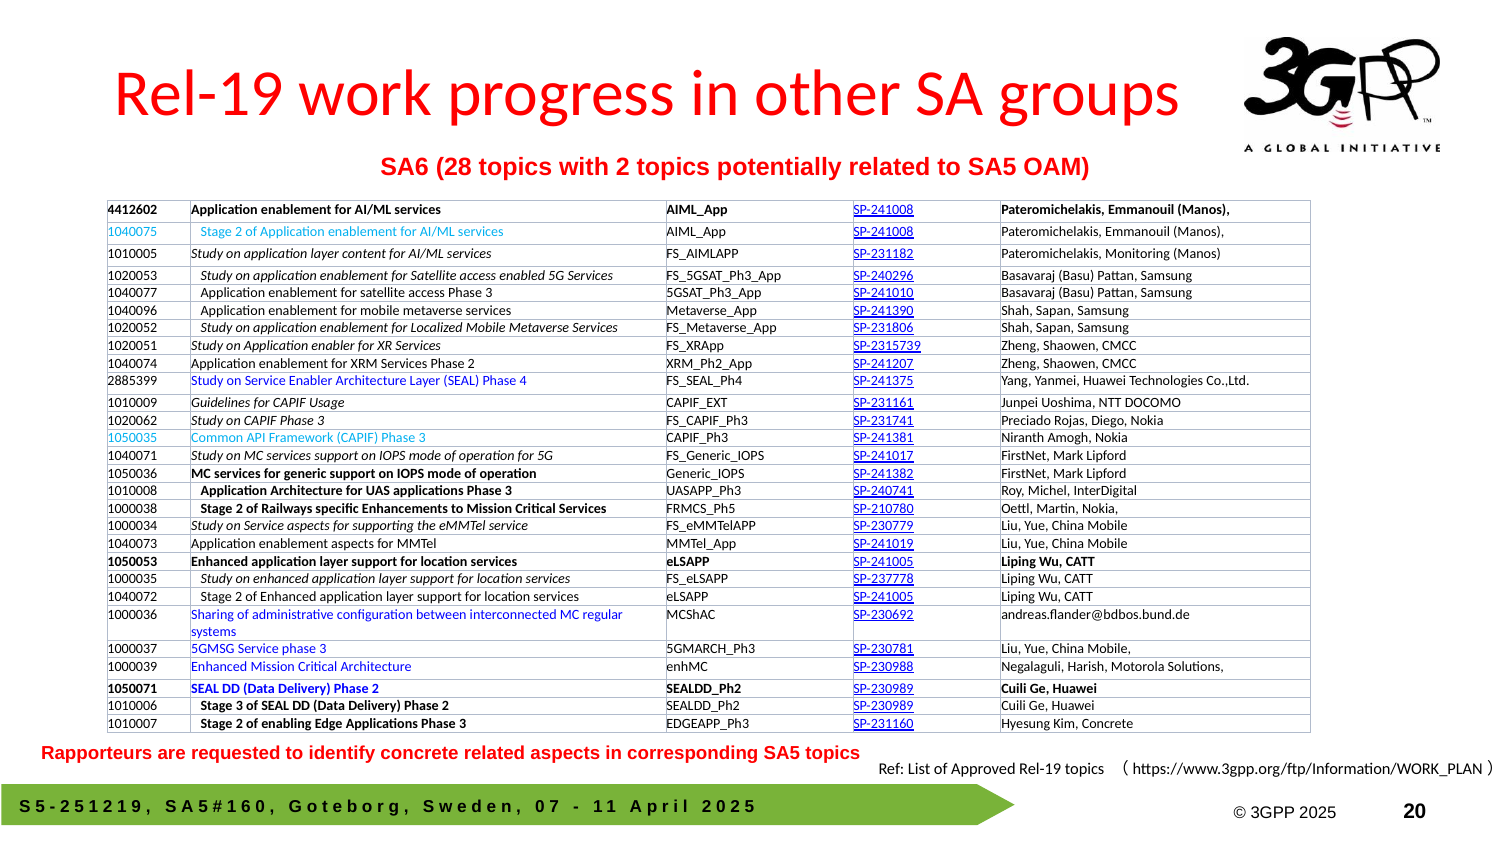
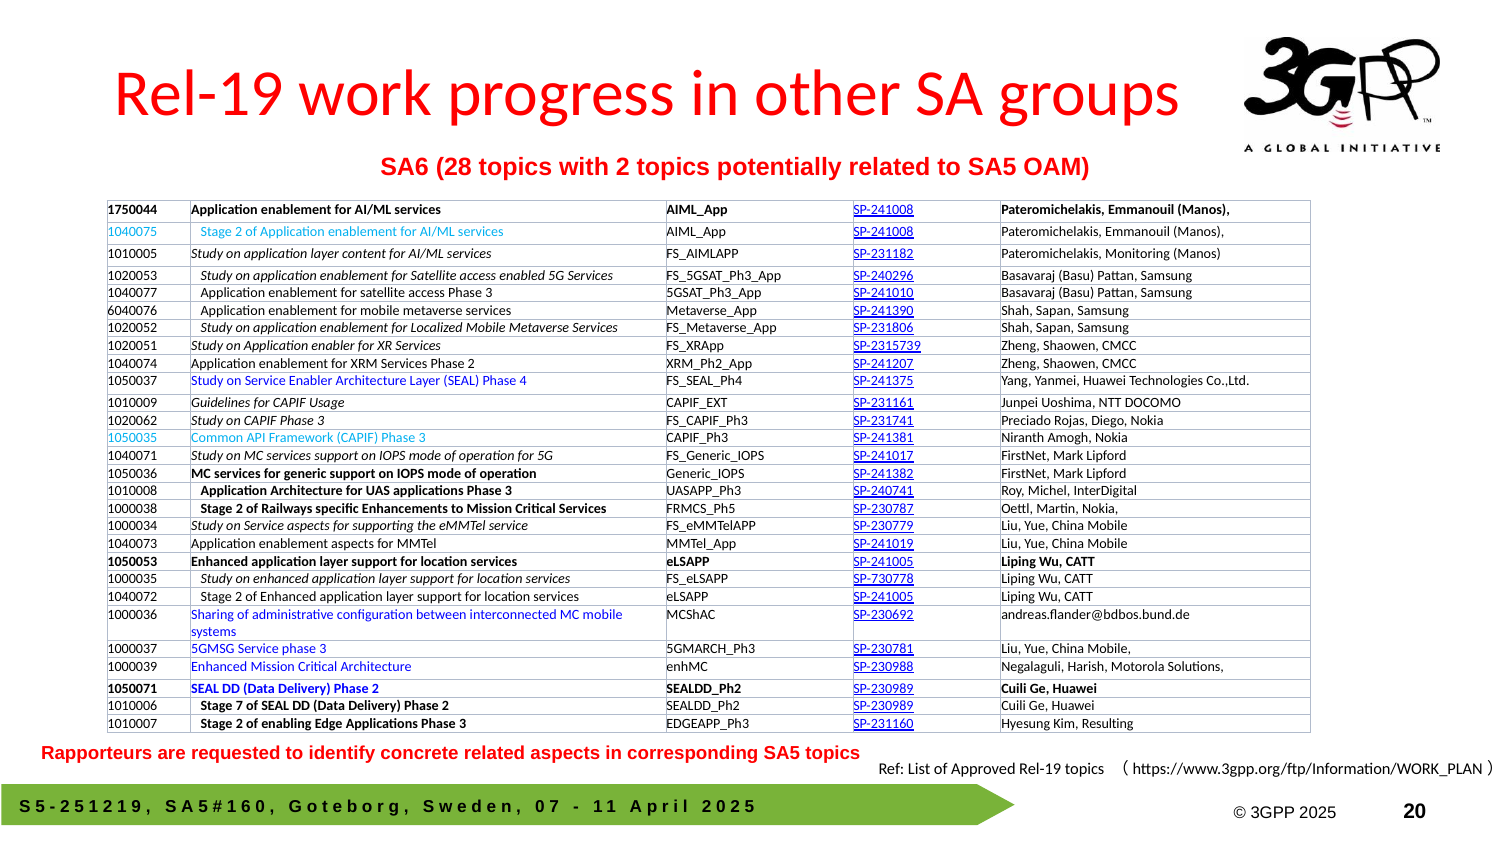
4412602: 4412602 -> 1750044 (132, 210)
1040096: 1040096 -> 6040076 (132, 311)
2885399: 2885399 -> 1050037 (132, 381)
SP-210780: SP-210780 -> SP-230787 (884, 509)
SP-237778: SP-237778 -> SP-730778 (884, 579)
MC regular: regular -> mobile (603, 614)
Stage 3: 3 -> 7 (239, 706)
Kim Concrete: Concrete -> Resulting (1108, 724)
